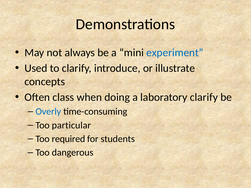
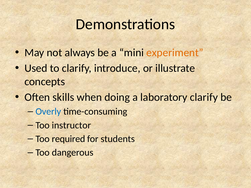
experiment colour: blue -> orange (175, 53)
class: class -> skills (63, 97)
particular: particular -> instructor (71, 125)
